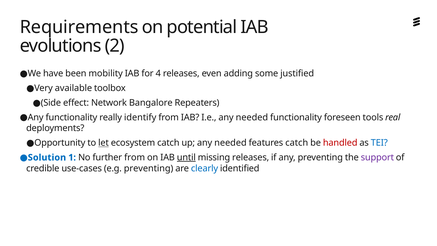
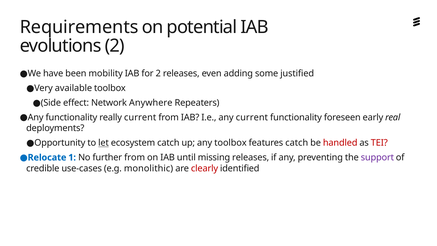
for 4: 4 -> 2 (158, 74)
Bangalore: Bangalore -> Anywhere (151, 103)
really identify: identify -> current (140, 117)
I.e any needed: needed -> current (252, 117)
tools: tools -> early (373, 117)
up any needed: needed -> toolbox (230, 143)
TEI colour: blue -> red (379, 143)
Solution: Solution -> Relocate (47, 157)
until underline: present -> none (186, 157)
e.g preventing: preventing -> monolithic (149, 168)
clearly colour: blue -> red (205, 168)
